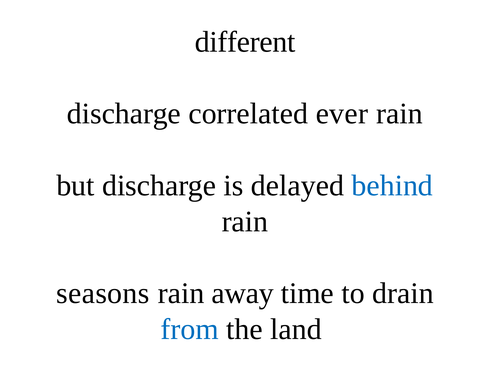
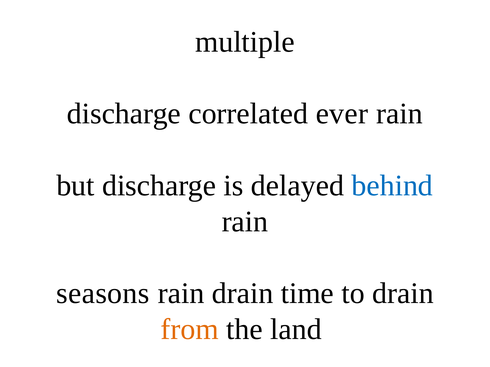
different: different -> multiple (245, 42)
rain away: away -> drain (243, 294)
from colour: blue -> orange (190, 330)
